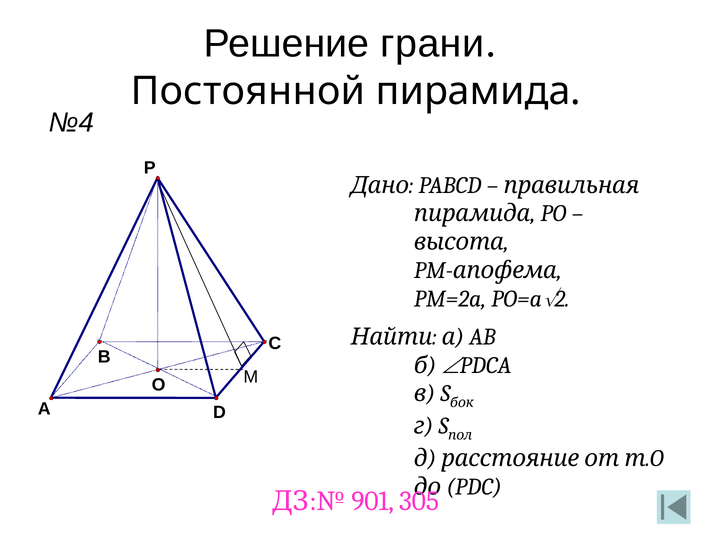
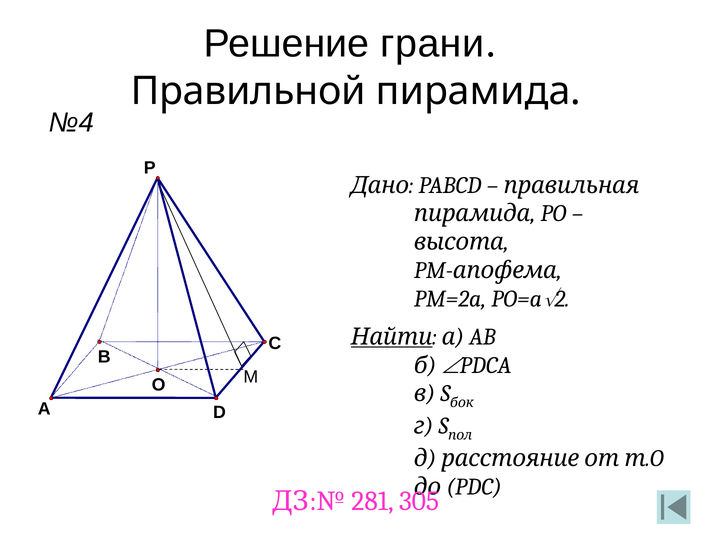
Постоянной: Постоянной -> Правильной (248, 91)
Найти underline: none -> present (392, 337)
901: 901 -> 281 (373, 501)
